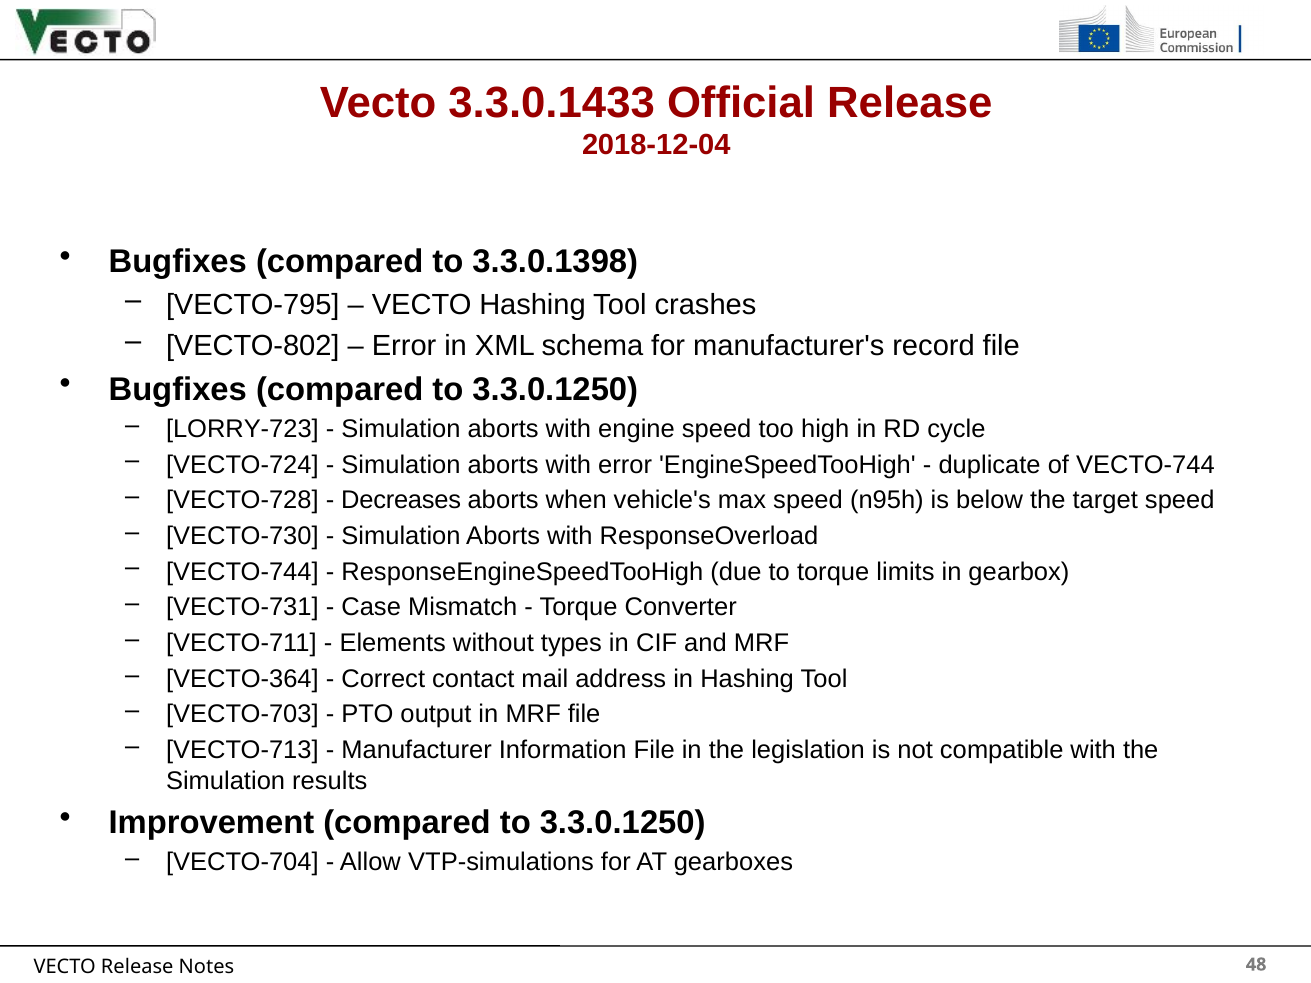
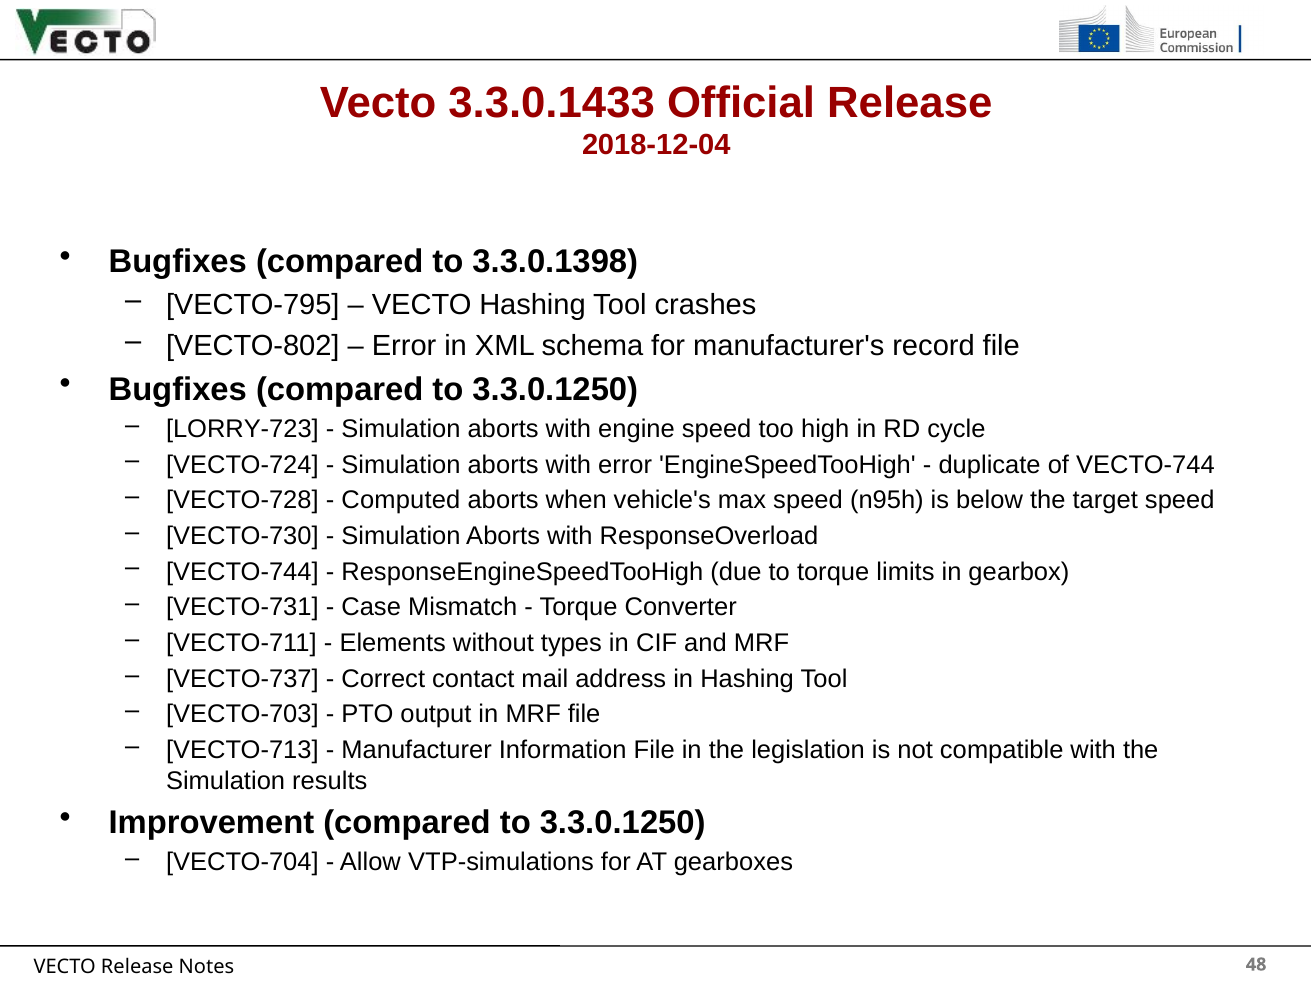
Decreases: Decreases -> Computed (401, 500)
VECTO-364: VECTO-364 -> VECTO-737 (242, 679)
